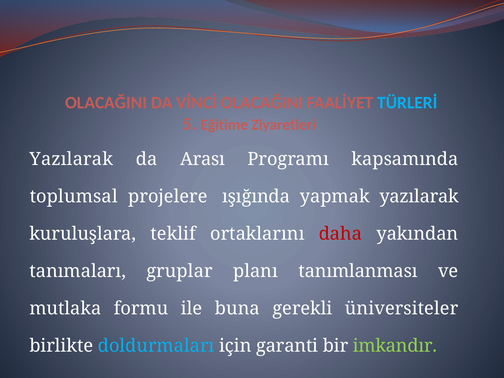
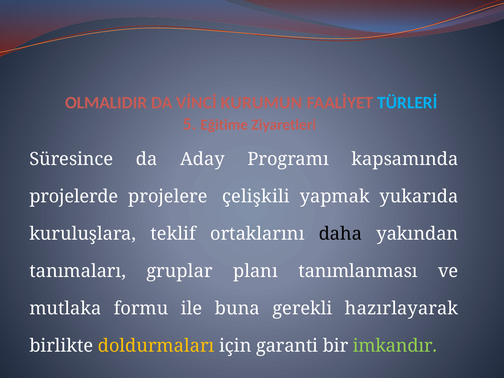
OLACAĞINI: OLACAĞINI -> OLMALIDIR (106, 103)
VİNCİ OLACAĞINI: OLACAĞINI -> KURUMUN (262, 103)
Yazılarak: Yazılarak -> Süresince (71, 159)
Arası: Arası -> Aday (202, 159)
toplumsal: toplumsal -> projelerde (74, 197)
ışığında: ışığında -> çelişkili (256, 197)
yapmak yazılarak: yazılarak -> yukarıda (419, 197)
daha colour: red -> black (340, 234)
üniversiteler: üniversiteler -> hazırlayarak (402, 308)
doldurmaları colour: light blue -> yellow (156, 346)
